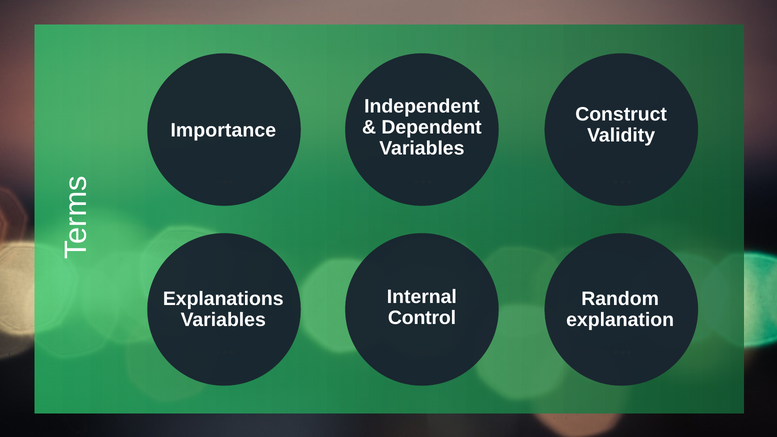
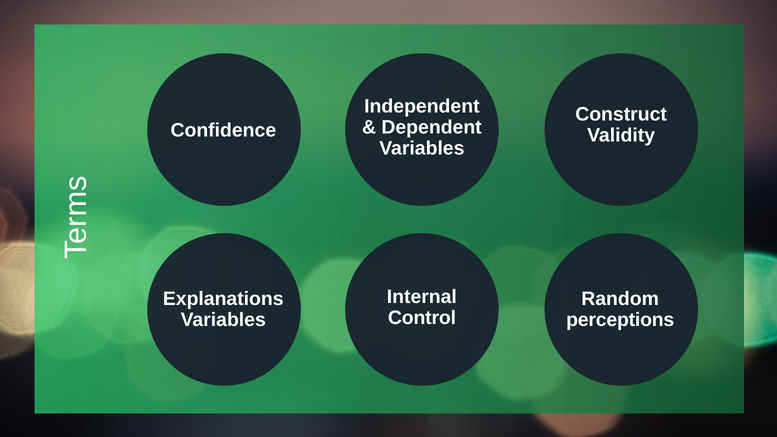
Importance: Importance -> Confidence (223, 130)
explanation: explanation -> perceptions (620, 320)
